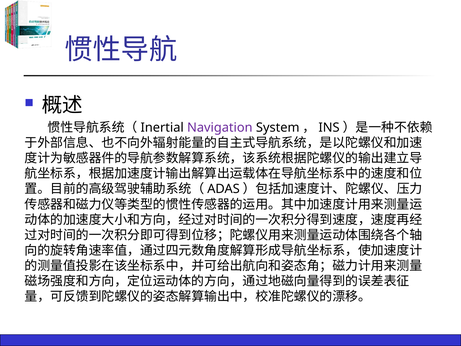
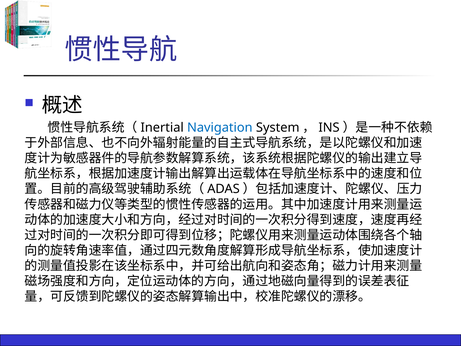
Navigation colour: purple -> blue (220, 127)
